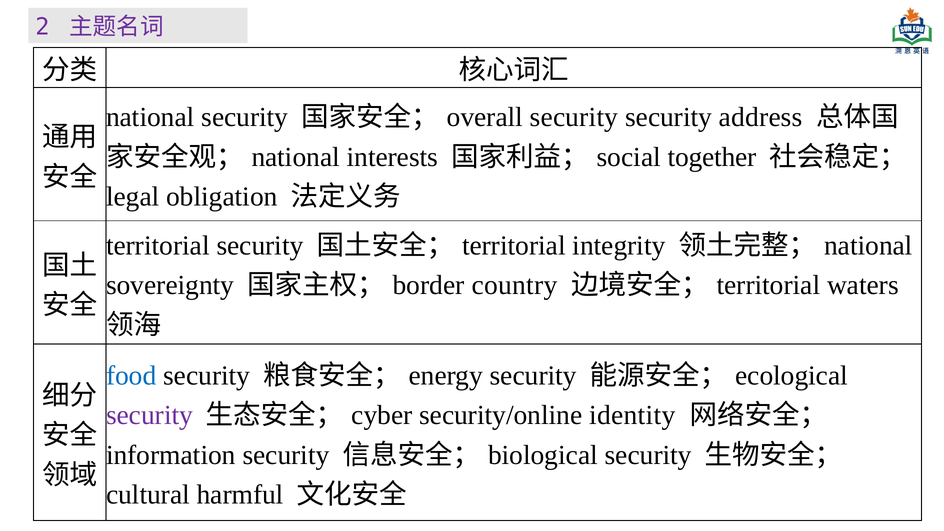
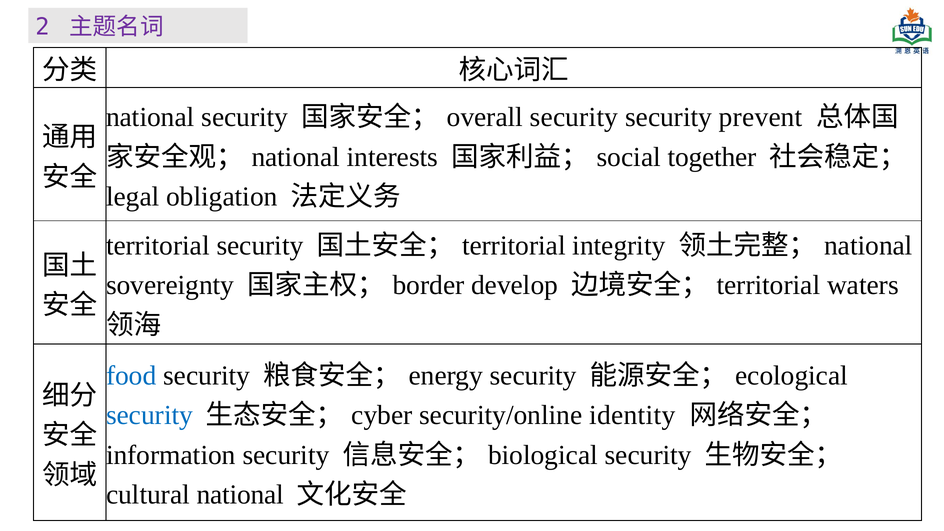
address: address -> prevent (761, 117)
country: country -> develop (515, 285)
security colour: purple -> blue (150, 415)
harmful: harmful -> national (240, 495)
